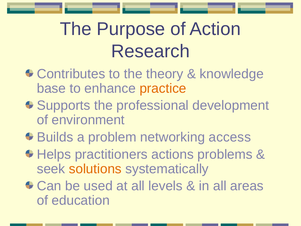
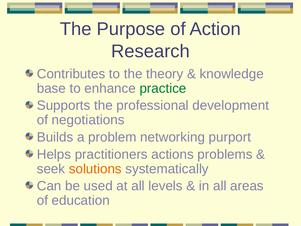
practice colour: orange -> green (163, 88)
environment: environment -> negotiations (88, 120)
access: access -> purport (230, 137)
